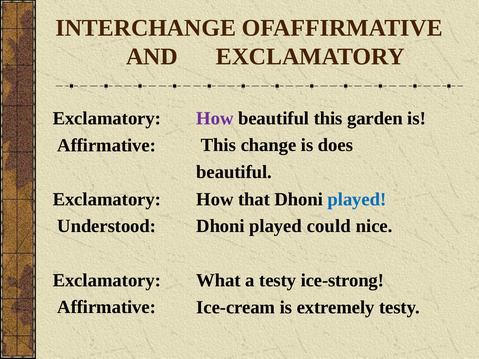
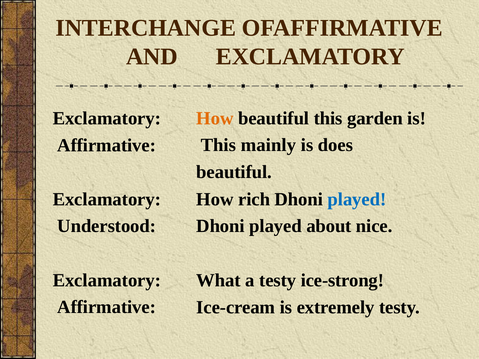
How colour: purple -> orange (215, 118)
change: change -> mainly (268, 145)
that: that -> rich (254, 199)
could: could -> about (329, 226)
